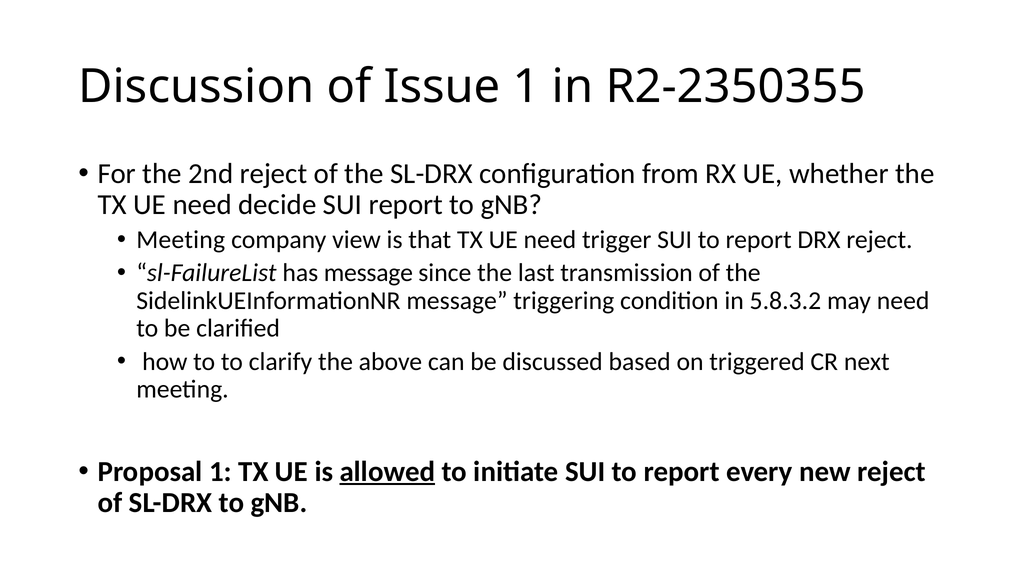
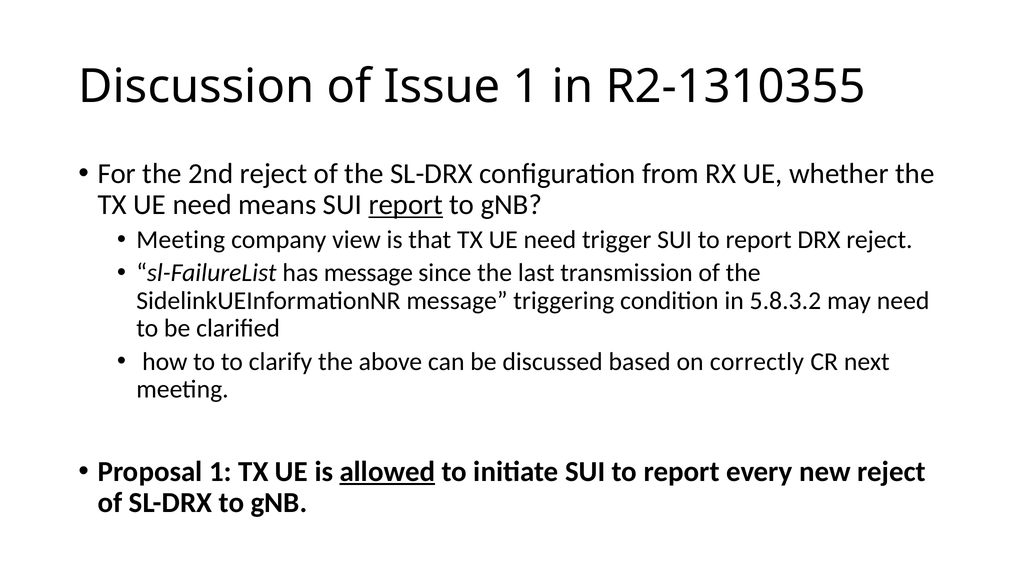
R2-2350355: R2-2350355 -> R2-1310355 (736, 86)
decide: decide -> means (277, 205)
report underline: none -> present (406, 205)
triggered: triggered -> correctly (757, 361)
